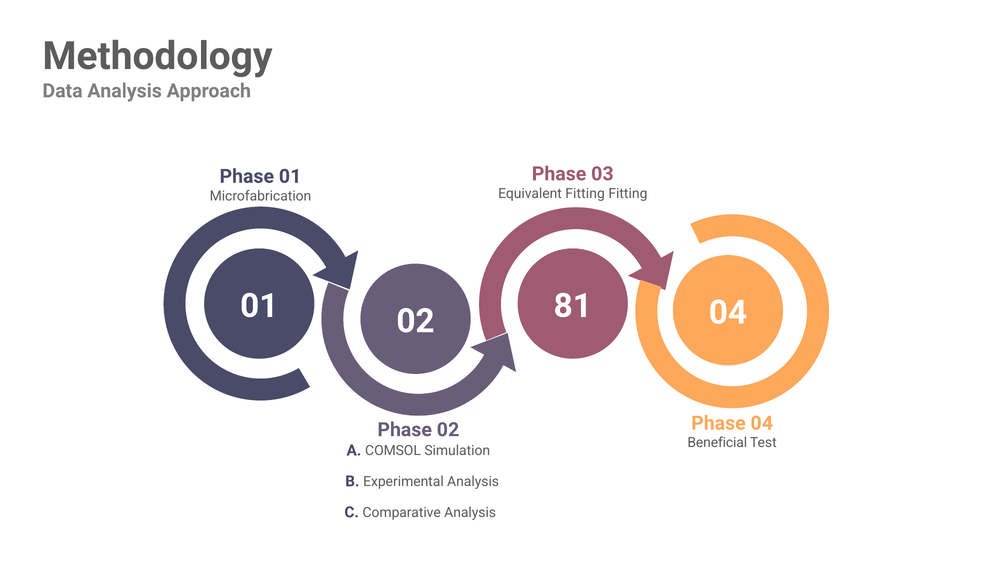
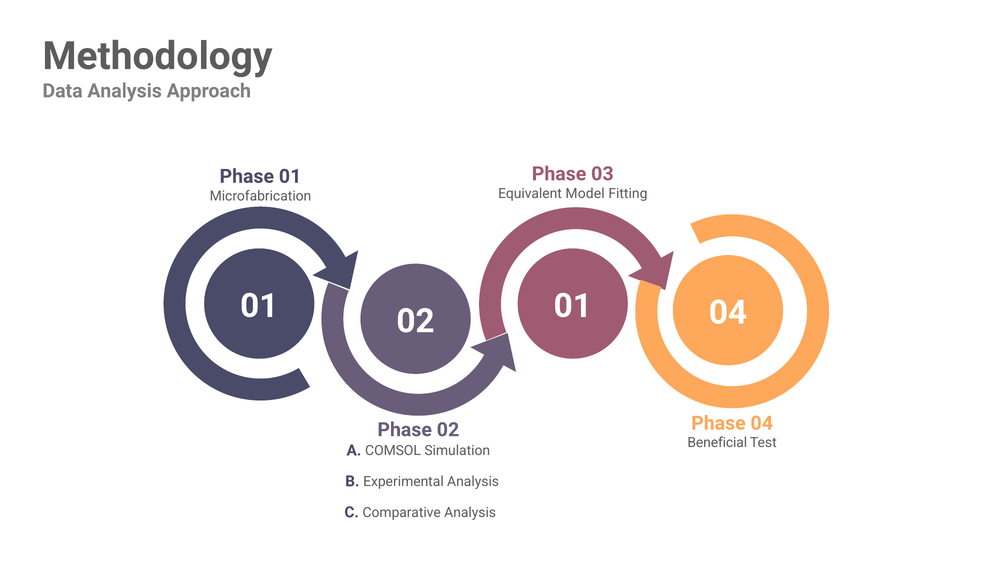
Equivalent Fitting: Fitting -> Model (585, 193)
01 81: 81 -> 01 (573, 306)
